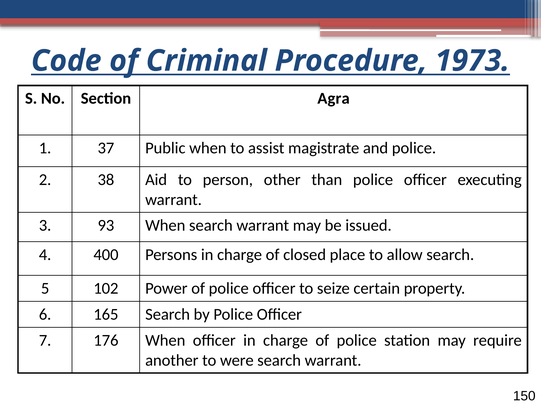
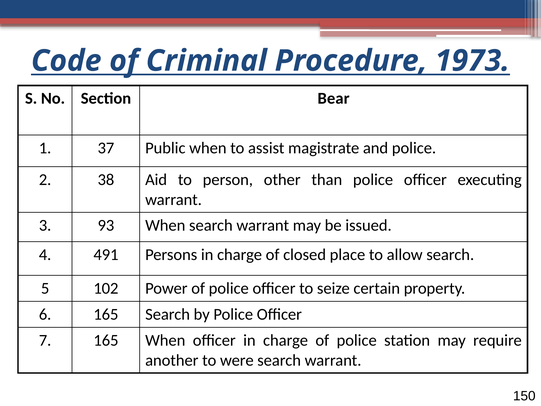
Agra: Agra -> Bear (334, 98)
400: 400 -> 491 (106, 254)
7 176: 176 -> 165 (106, 340)
